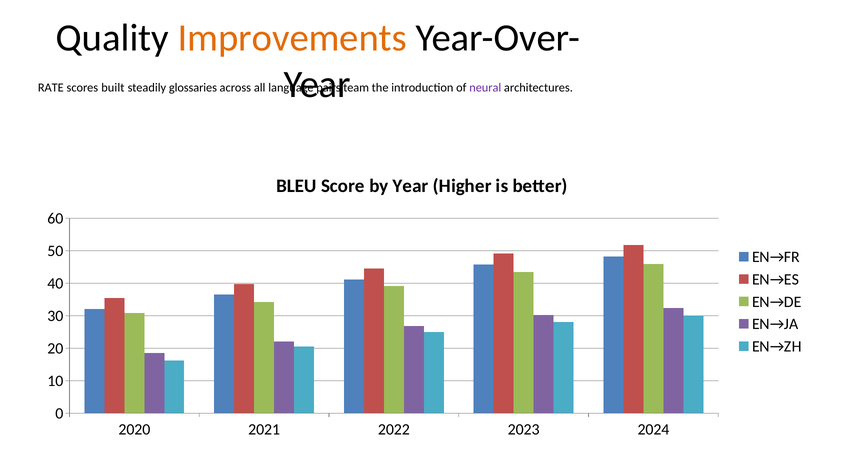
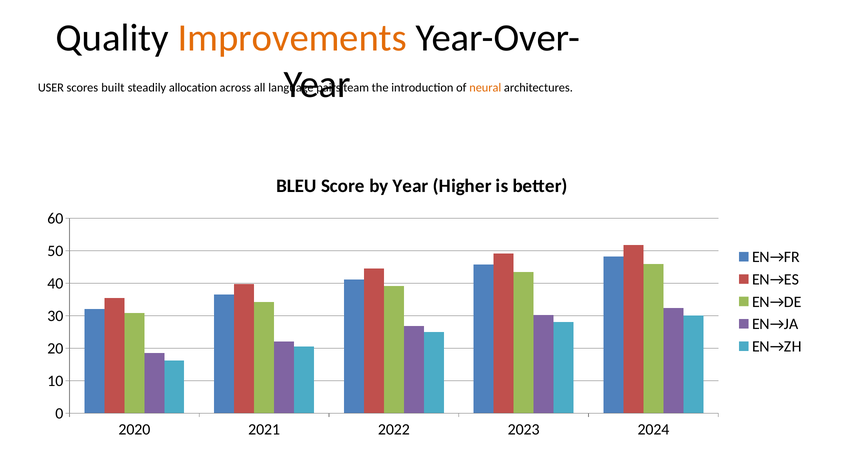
RATE: RATE -> USER (51, 88)
glossaries: glossaries -> allocation (193, 88)
neural colour: purple -> orange (485, 88)
